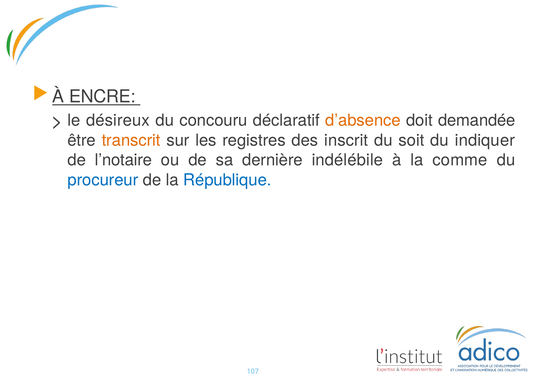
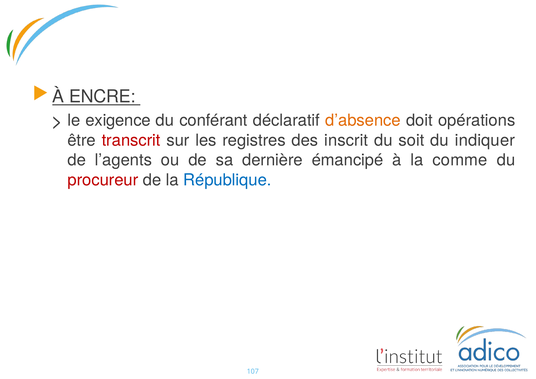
désireux: désireux -> exigence (118, 120)
concouru: concouru -> conférant (213, 120)
demandée: demandée -> opérations (477, 120)
transcrit colour: orange -> red (131, 140)
l’notaire: l’notaire -> l’agents (123, 160)
indélébile: indélébile -> émancipé (348, 160)
procureur colour: blue -> red (103, 180)
